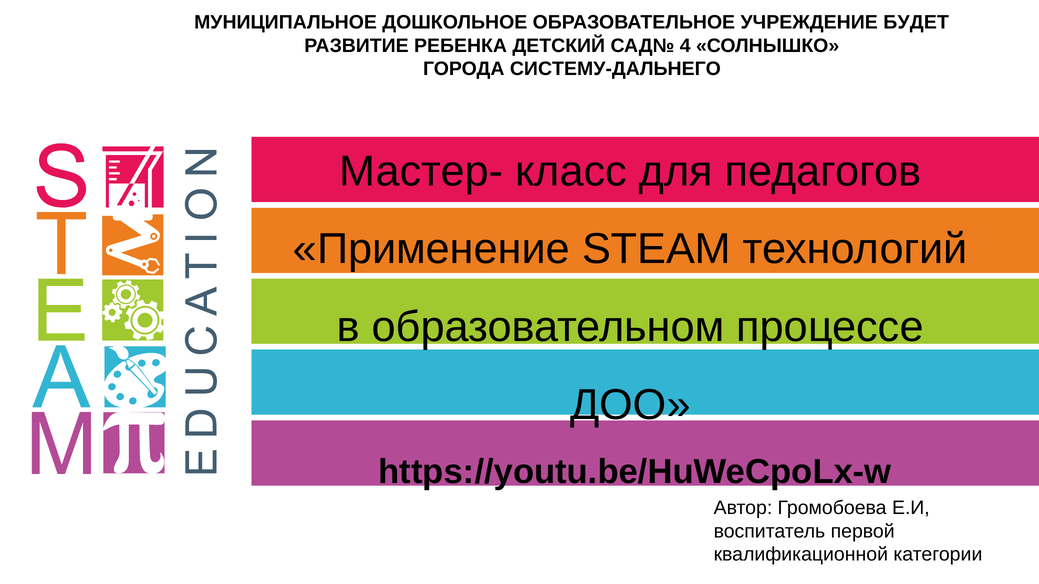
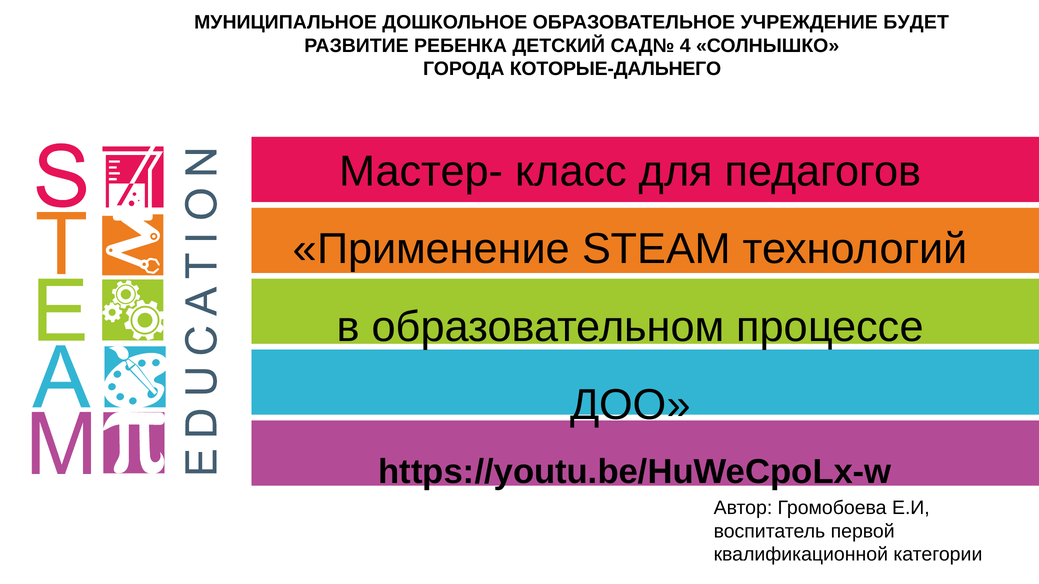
СИСТЕМУ-ДАЛЬНЕГО: СИСТЕМУ-ДАЛЬНЕГО -> КОТОРЫЕ-ДАЛЬНЕГО (616, 69)
